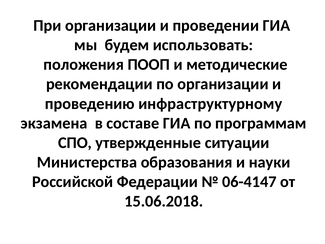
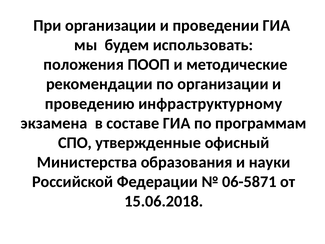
ситуации: ситуации -> офисный (237, 143)
06-4147: 06-4147 -> 06-5871 (249, 182)
